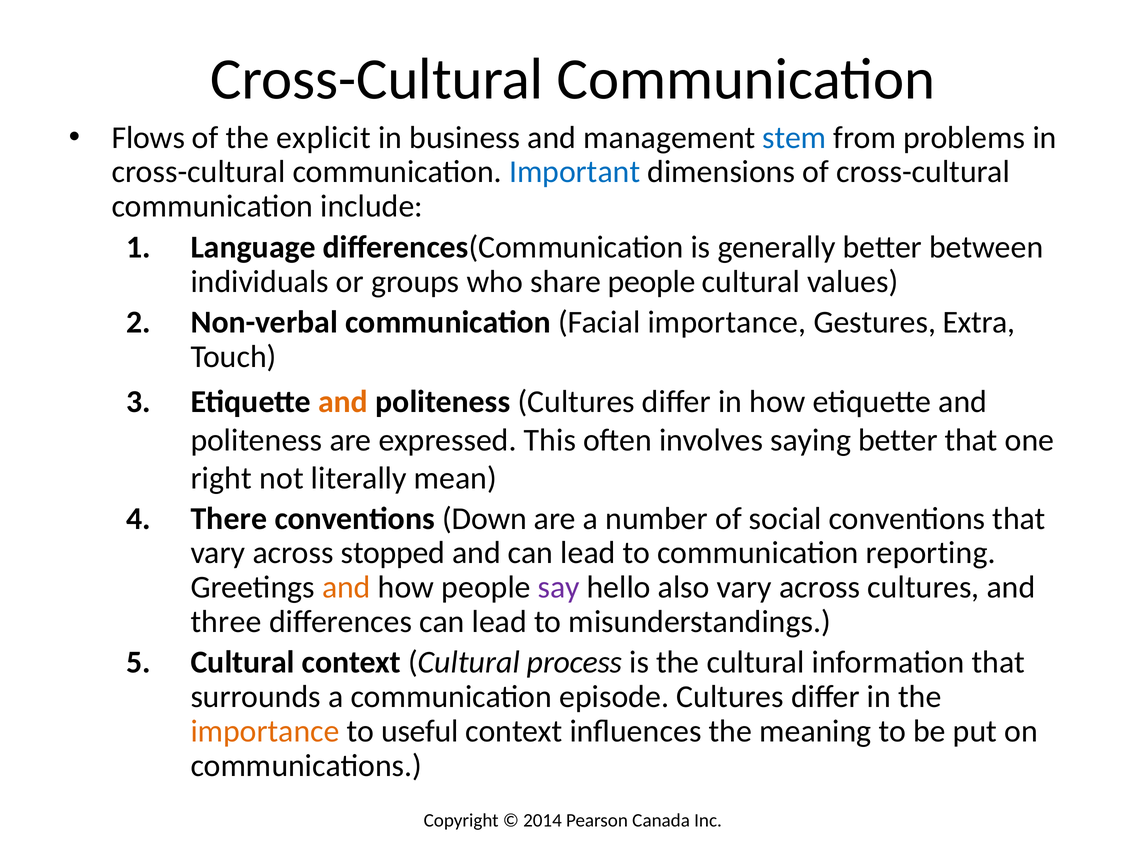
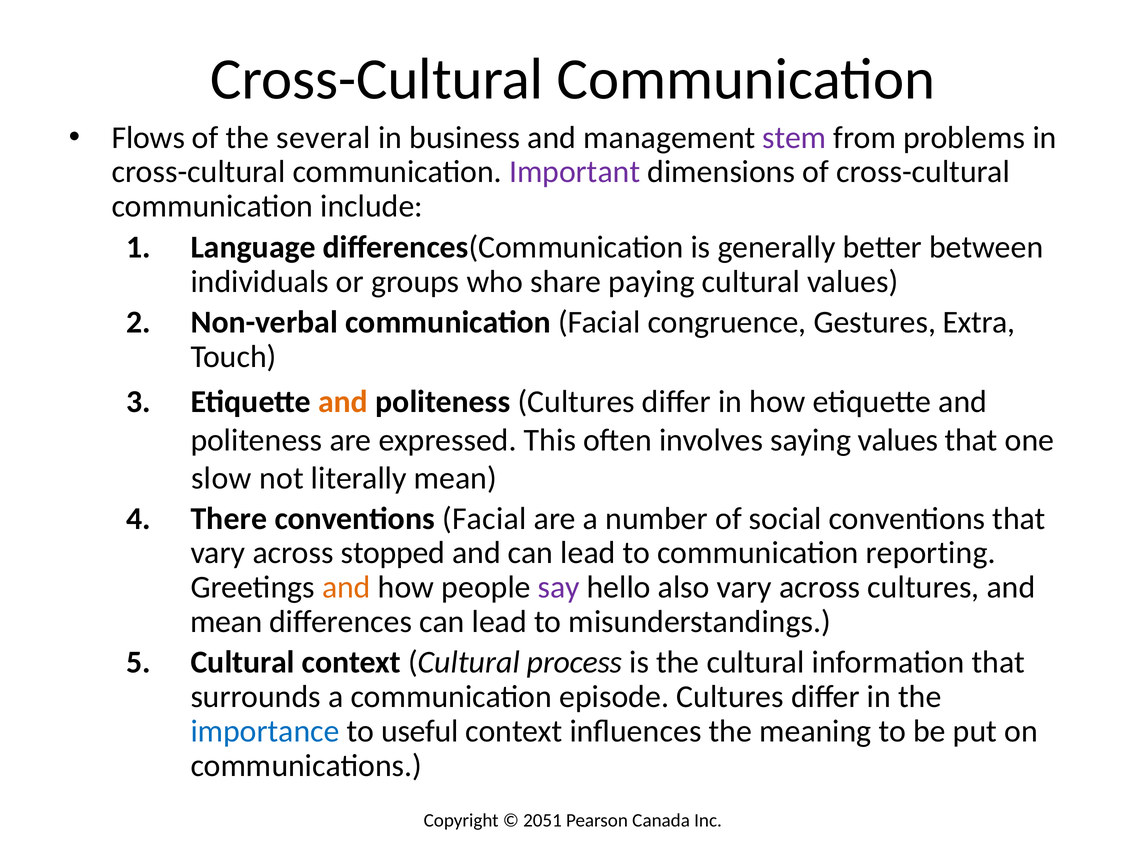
explicit: explicit -> several (323, 138)
stem colour: blue -> purple (794, 138)
Important colour: blue -> purple (575, 172)
share people: people -> paying (651, 282)
Facial importance: importance -> congruence (727, 322)
saying better: better -> values (898, 440)
right: right -> slow (221, 479)
conventions Down: Down -> Facial (484, 519)
three: three -> mean (226, 622)
importance colour: orange -> blue (265, 732)
2014: 2014 -> 2051 (542, 821)
